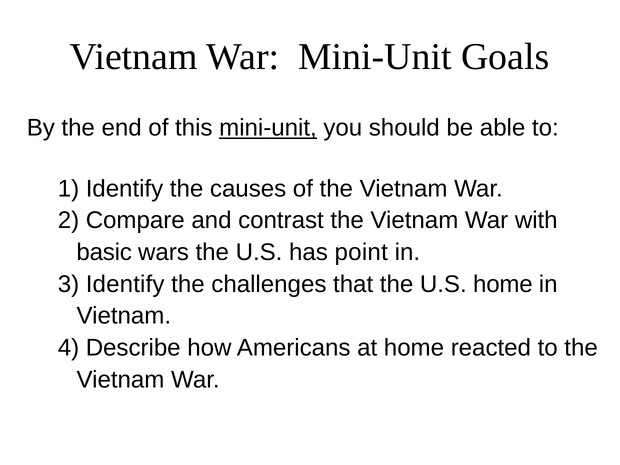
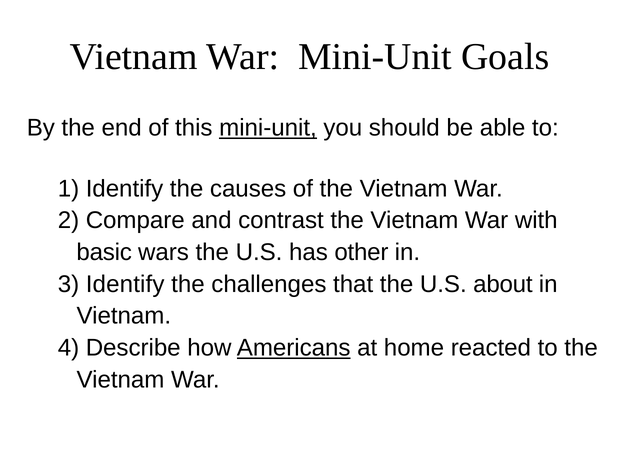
point: point -> other (361, 252)
U.S home: home -> about (503, 284)
Americans underline: none -> present (294, 348)
